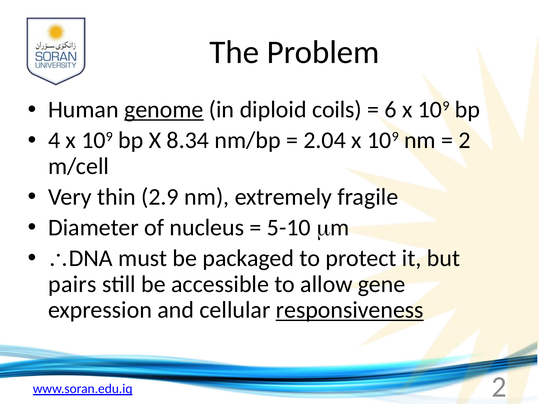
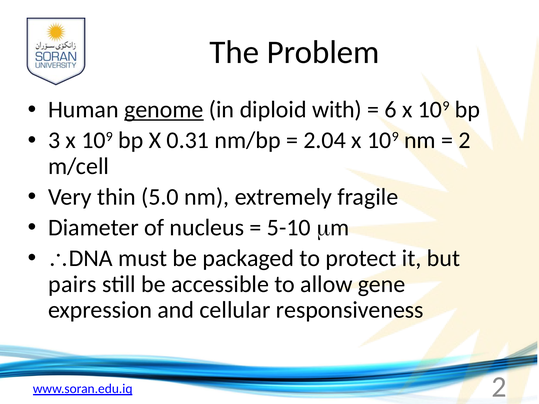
coils: coils -> with (337, 110)
4: 4 -> 3 (54, 141)
8.34: 8.34 -> 0.31 (188, 141)
2.9: 2.9 -> 5.0 (160, 197)
responsiveness underline: present -> none (350, 310)
